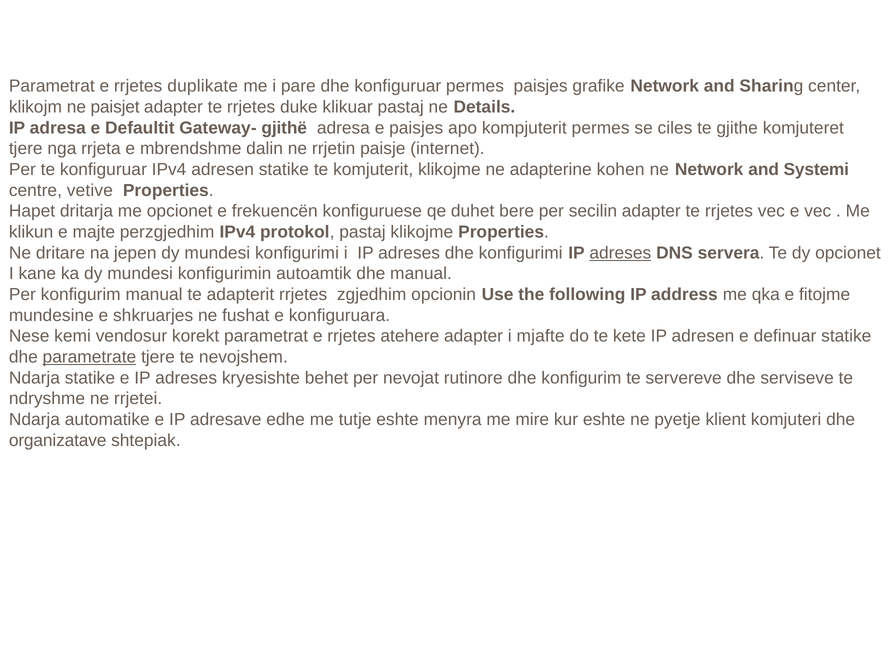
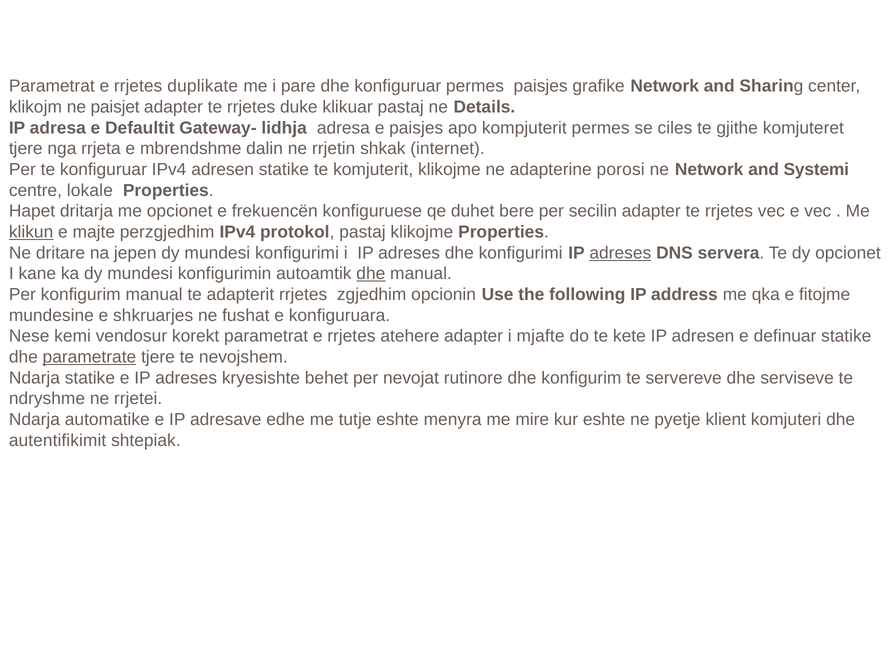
gjithë: gjithë -> lidhja (284, 128)
paisje: paisje -> shkak (383, 149)
kohen: kohen -> porosi (621, 170)
vetive: vetive -> lokale (90, 190)
klikun underline: none -> present (31, 232)
dhe underline: none -> present (371, 274)
organizatave: organizatave -> autentifikimit (58, 440)
